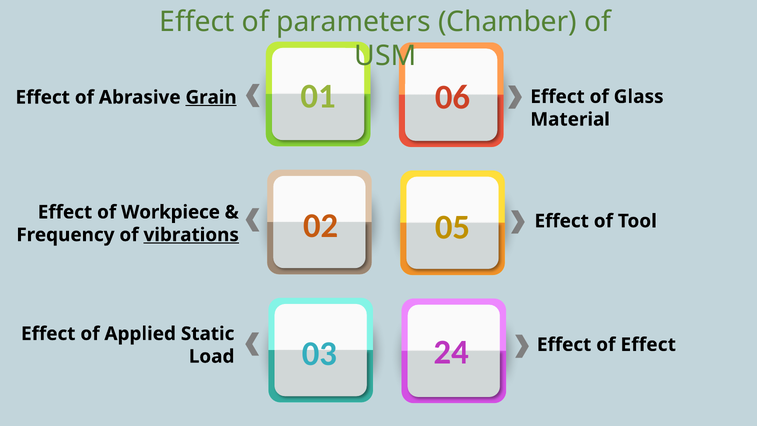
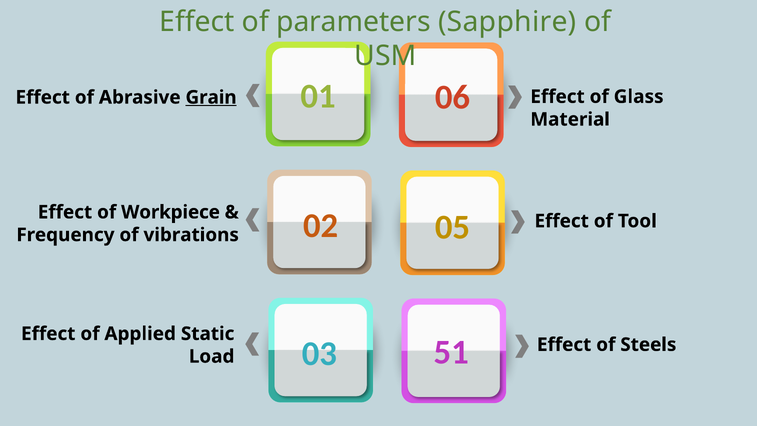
Chamber: Chamber -> Sapphire (507, 22)
vibrations underline: present -> none (191, 235)
24: 24 -> 51 (451, 352)
of Effect: Effect -> Steels (648, 345)
